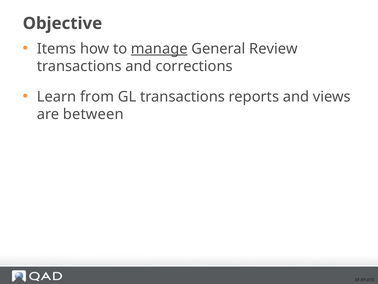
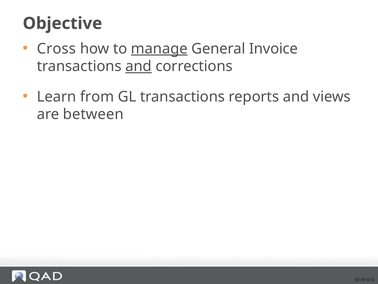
Items: Items -> Cross (56, 49)
Review: Review -> Invoice (274, 49)
and underline: none -> present (139, 66)
